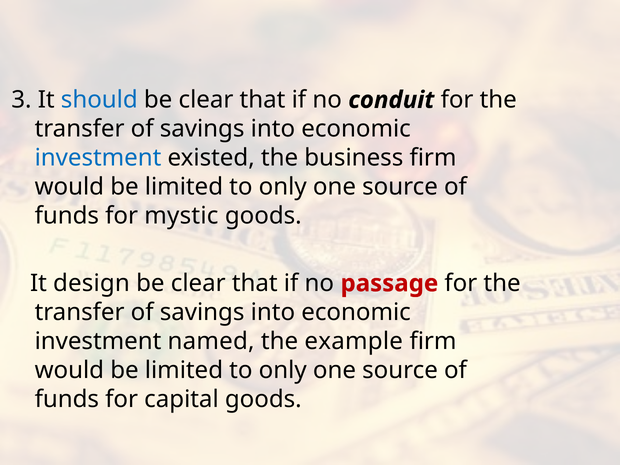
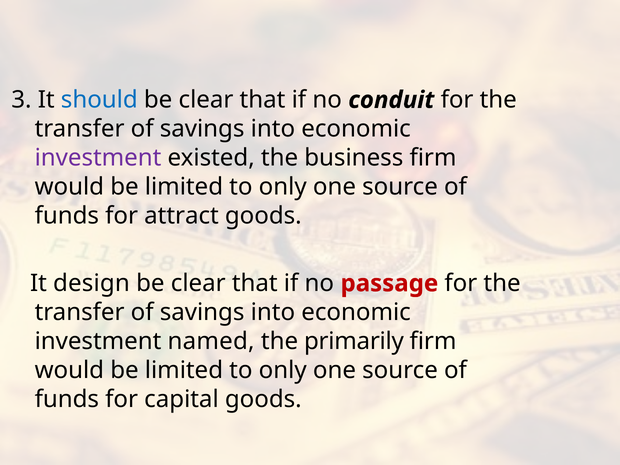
investment colour: blue -> purple (98, 158)
mystic: mystic -> attract (182, 216)
example: example -> primarily (354, 341)
